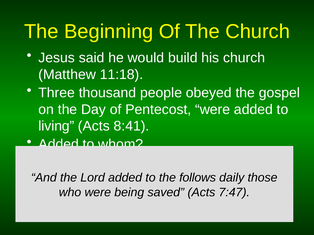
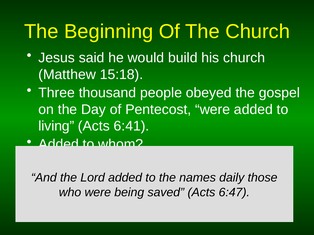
11:18: 11:18 -> 15:18 (121, 75)
8:41: 8:41 -> 6:41 (132, 126)
follows: follows -> names (198, 178)
7:47: 7:47 -> 6:47 (234, 193)
